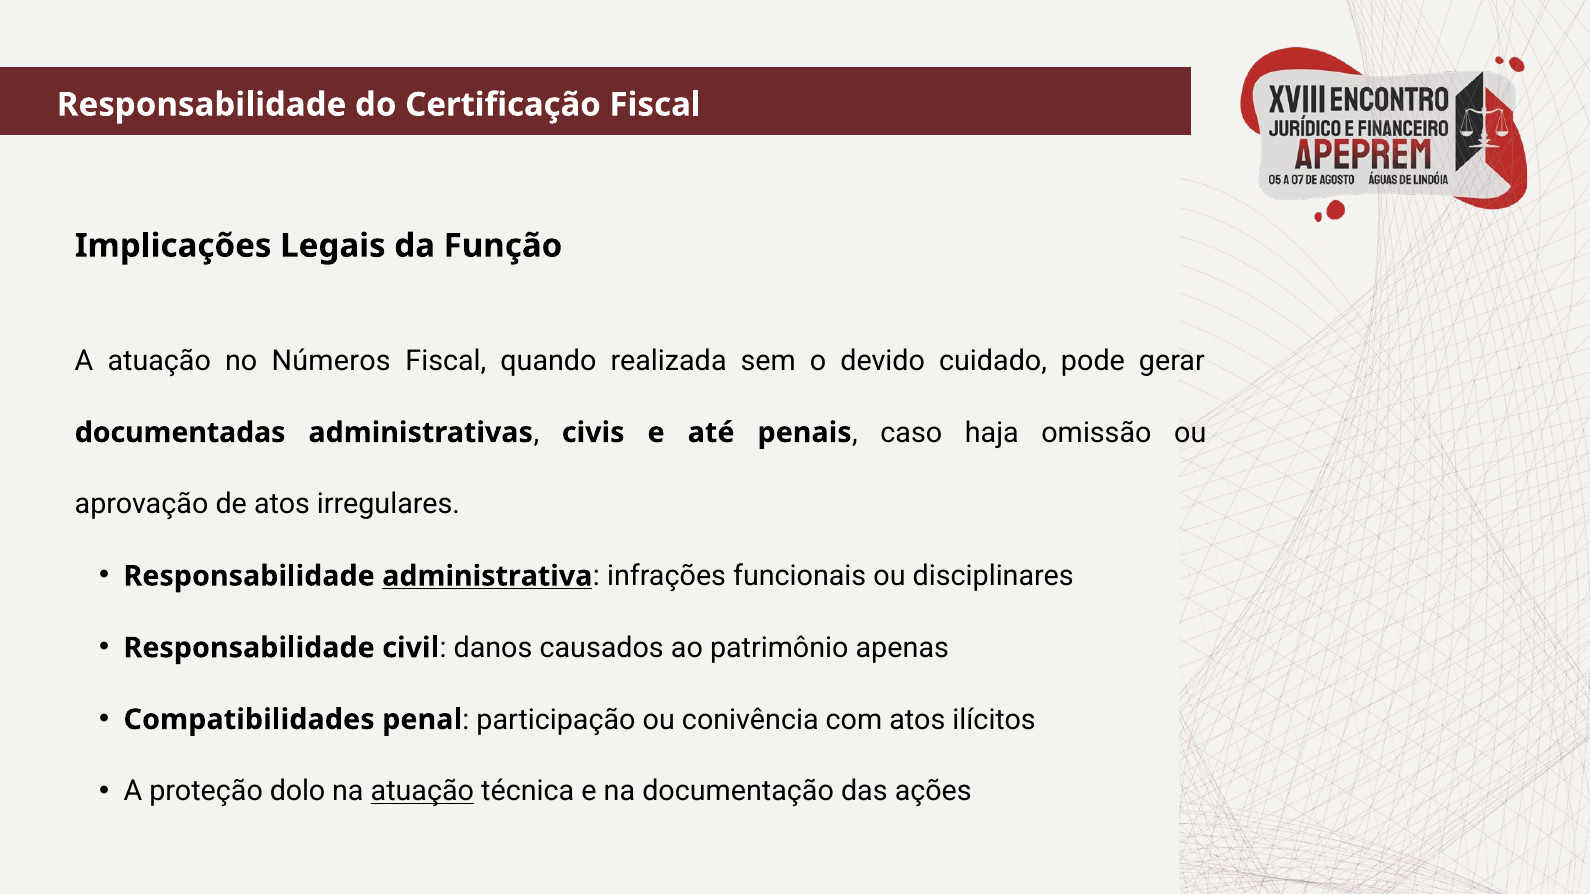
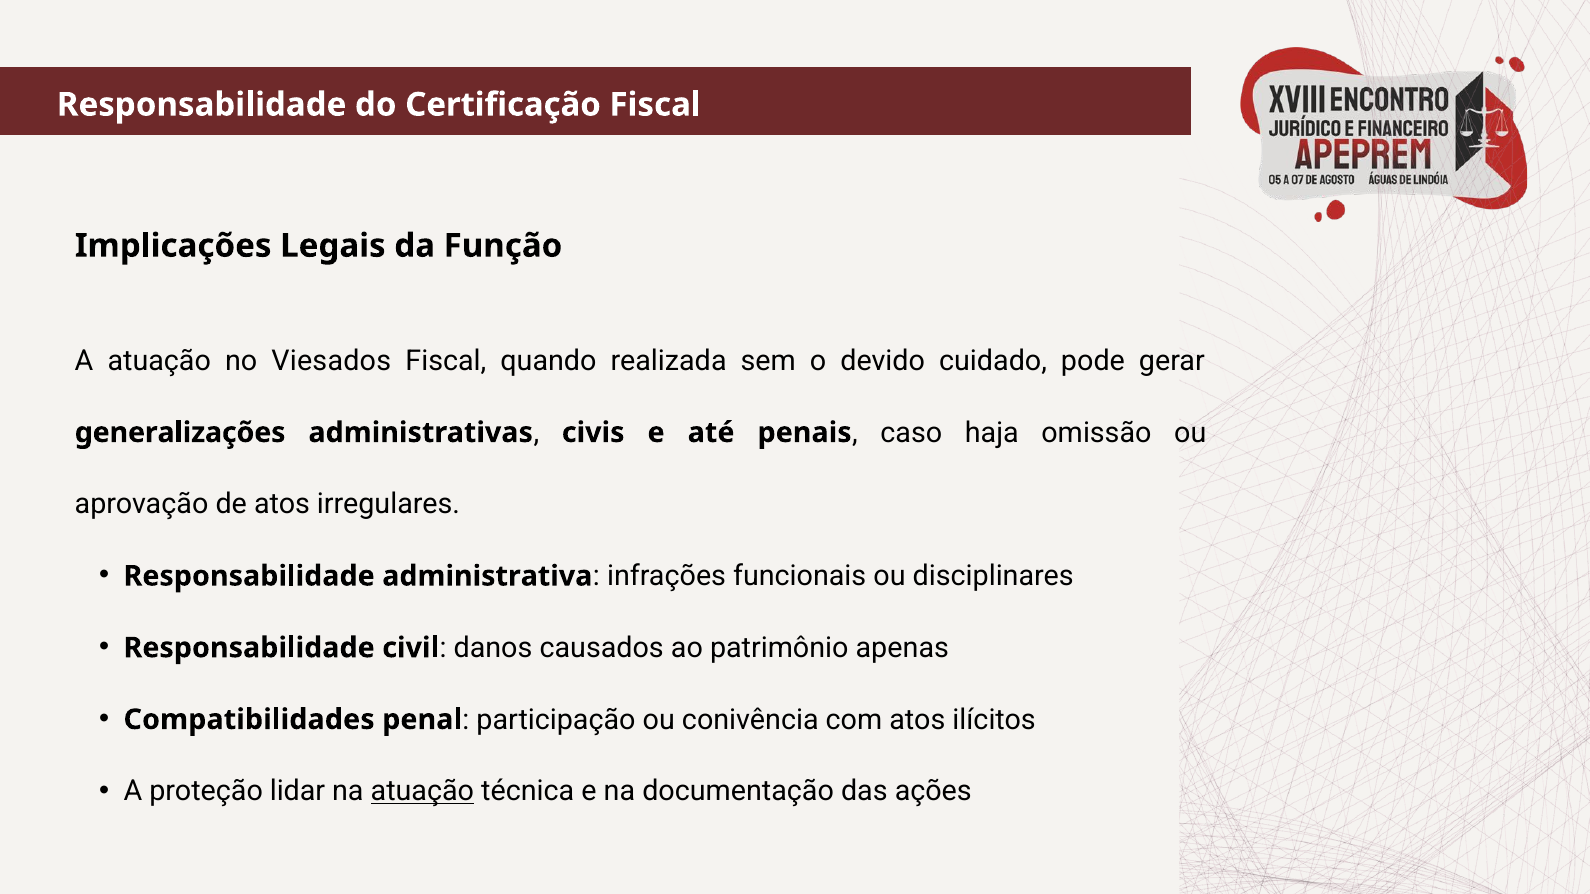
Números: Números -> Viesados (331, 361)
documentadas: documentadas -> generalizações (180, 433)
administrativa underline: present -> none (487, 576)
dolo: dolo -> lidar (297, 792)
